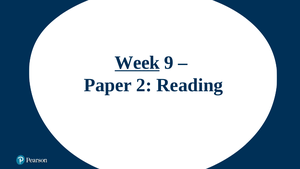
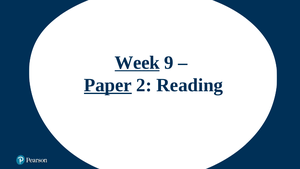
Paper underline: none -> present (108, 85)
